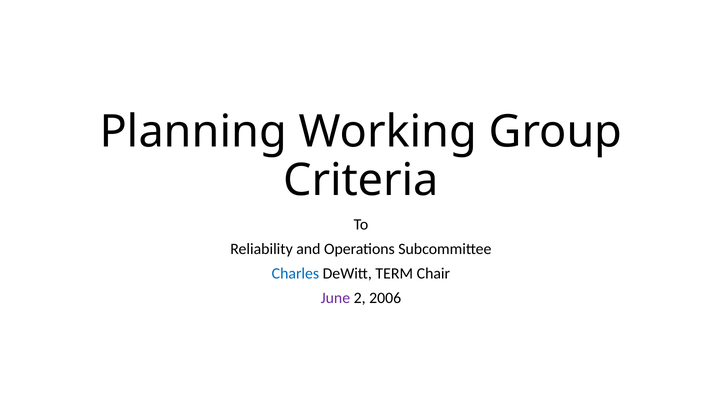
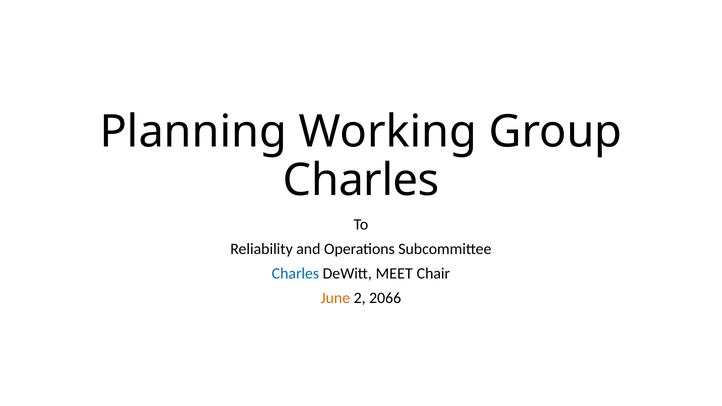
Criteria: Criteria -> Charles (361, 180)
TERM: TERM -> MEET (394, 274)
June colour: purple -> orange (335, 298)
2006: 2006 -> 2066 (385, 298)
